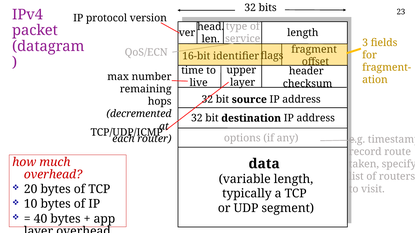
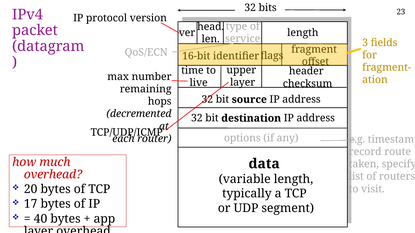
10: 10 -> 17 (31, 204)
